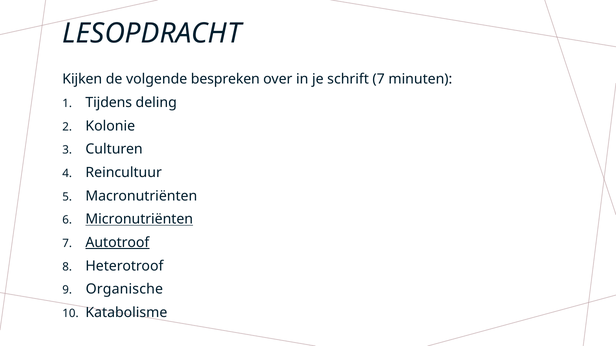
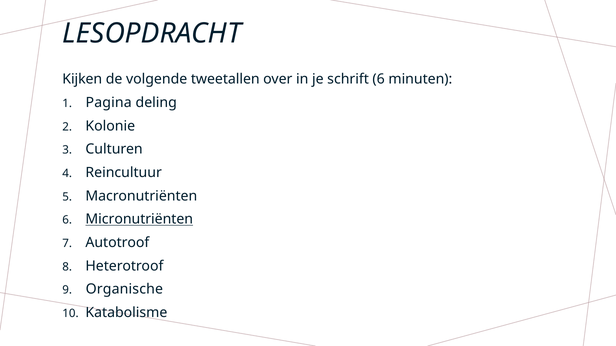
bespreken: bespreken -> tweetallen (225, 79)
schrift 7: 7 -> 6 (379, 79)
Tijdens: Tijdens -> Pagina (109, 103)
Autotroof underline: present -> none (117, 243)
